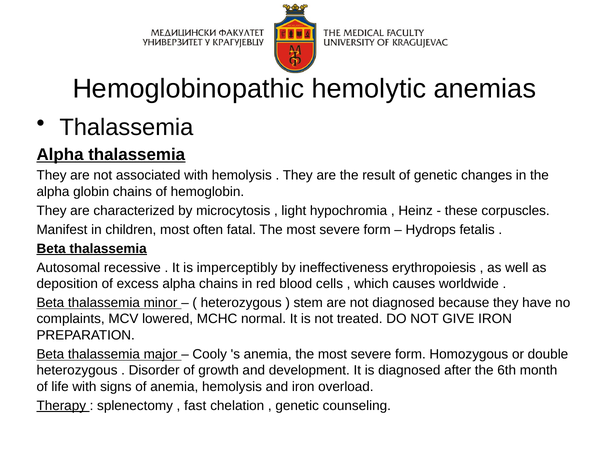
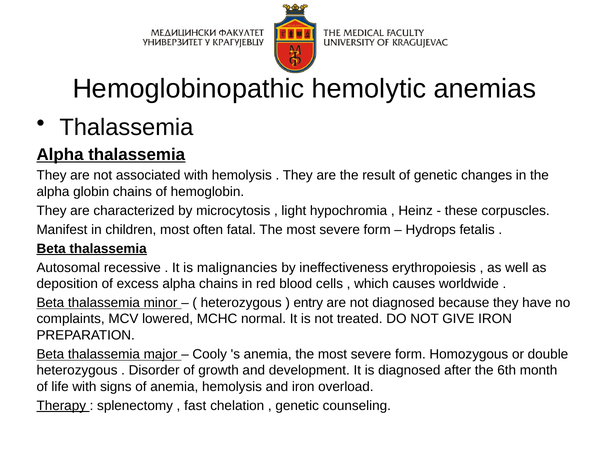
imperceptibly: imperceptibly -> malignancies (237, 267)
stem: stem -> entry (308, 303)
